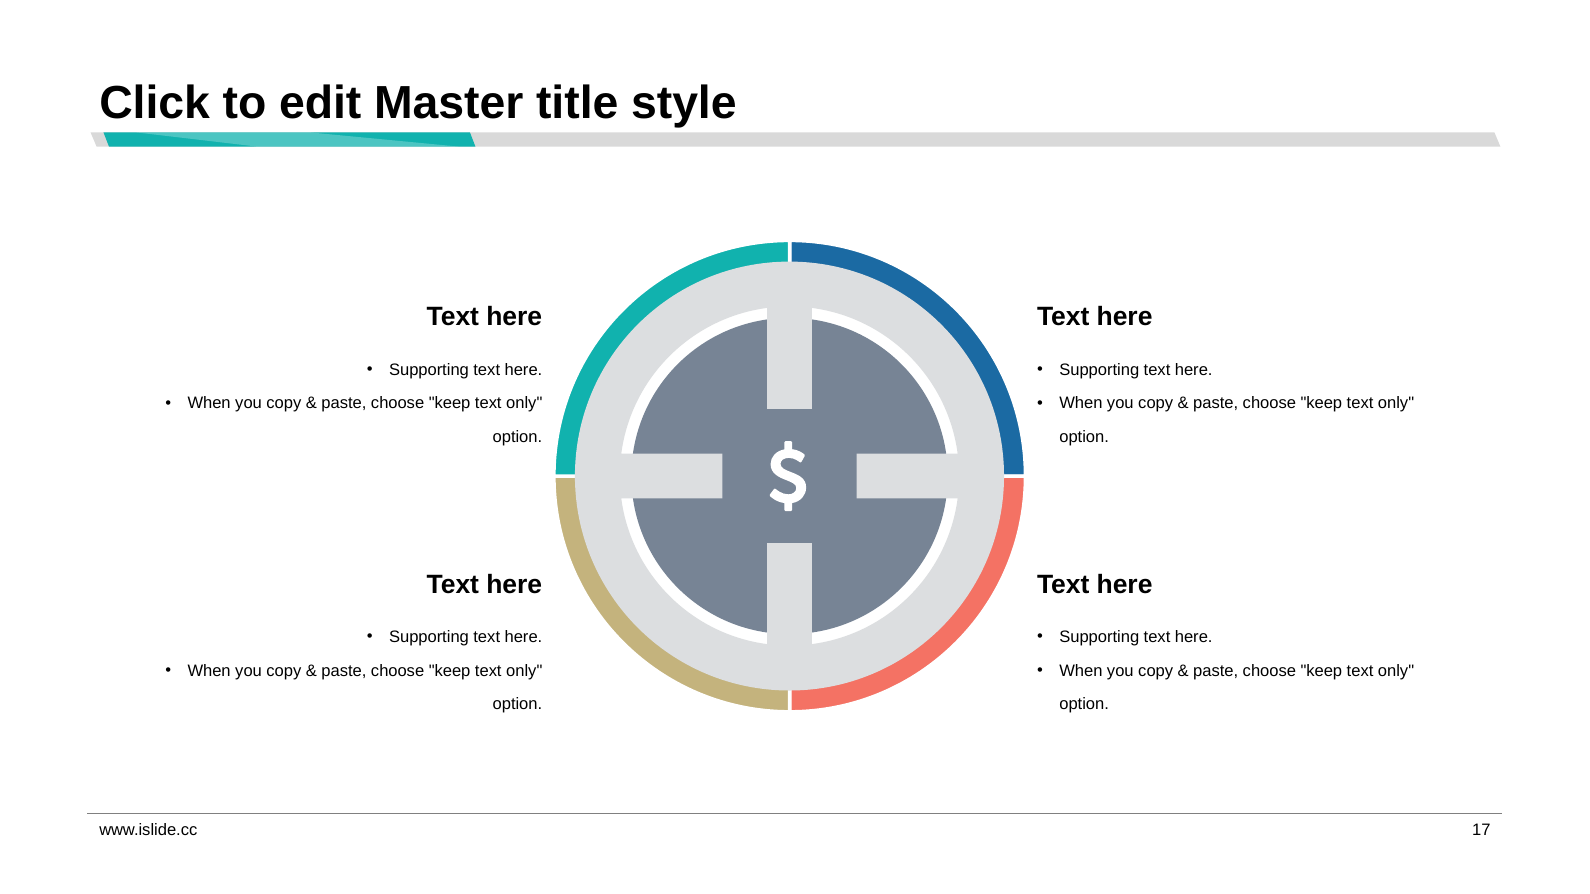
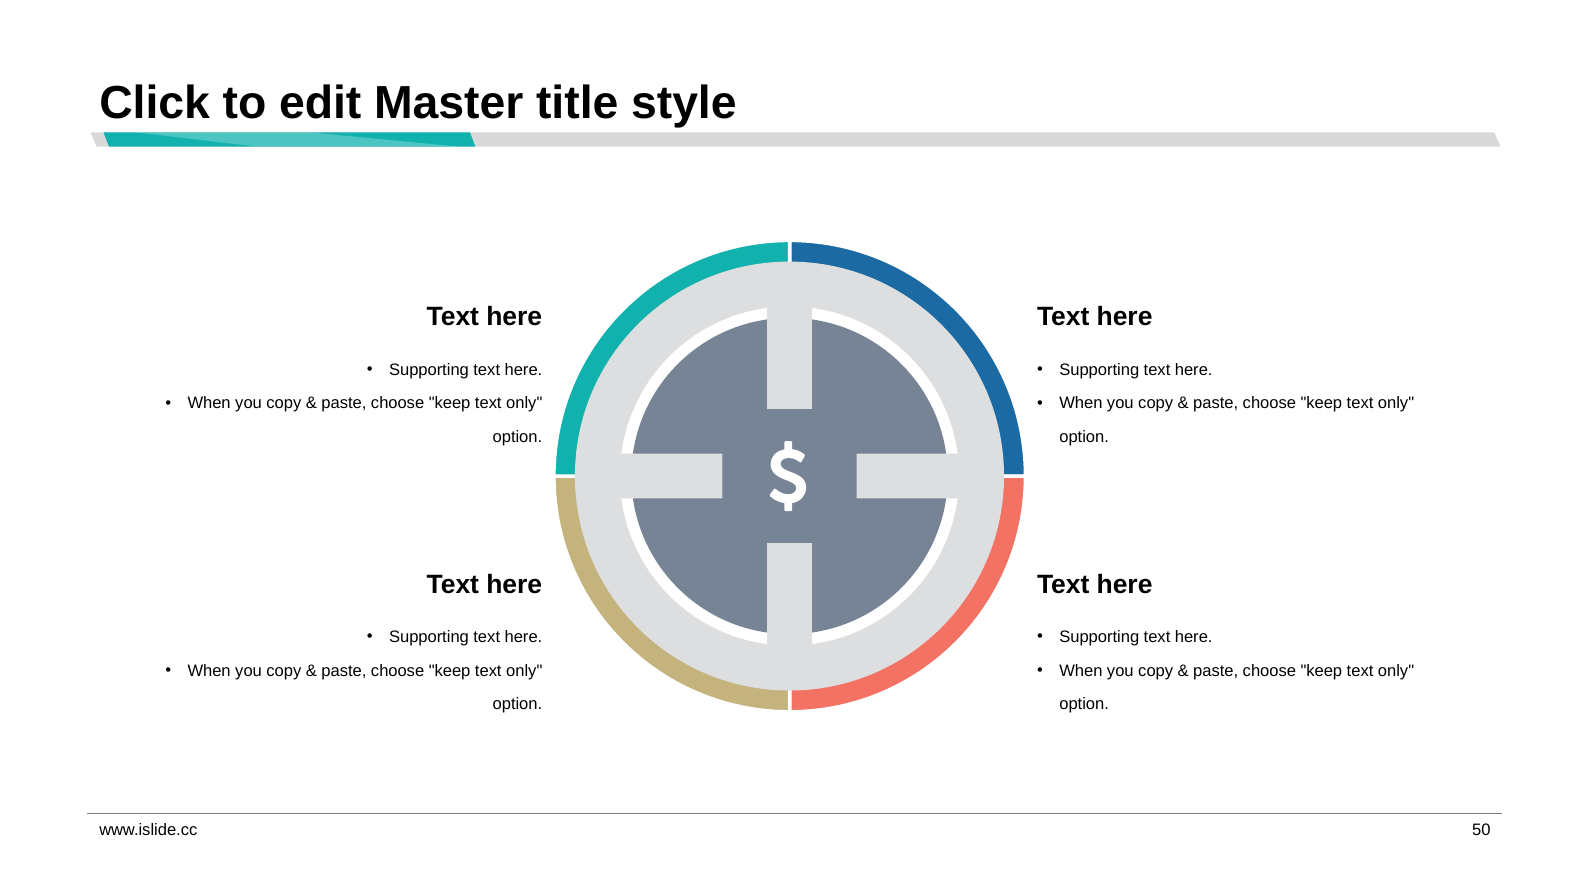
17: 17 -> 50 (1481, 830)
